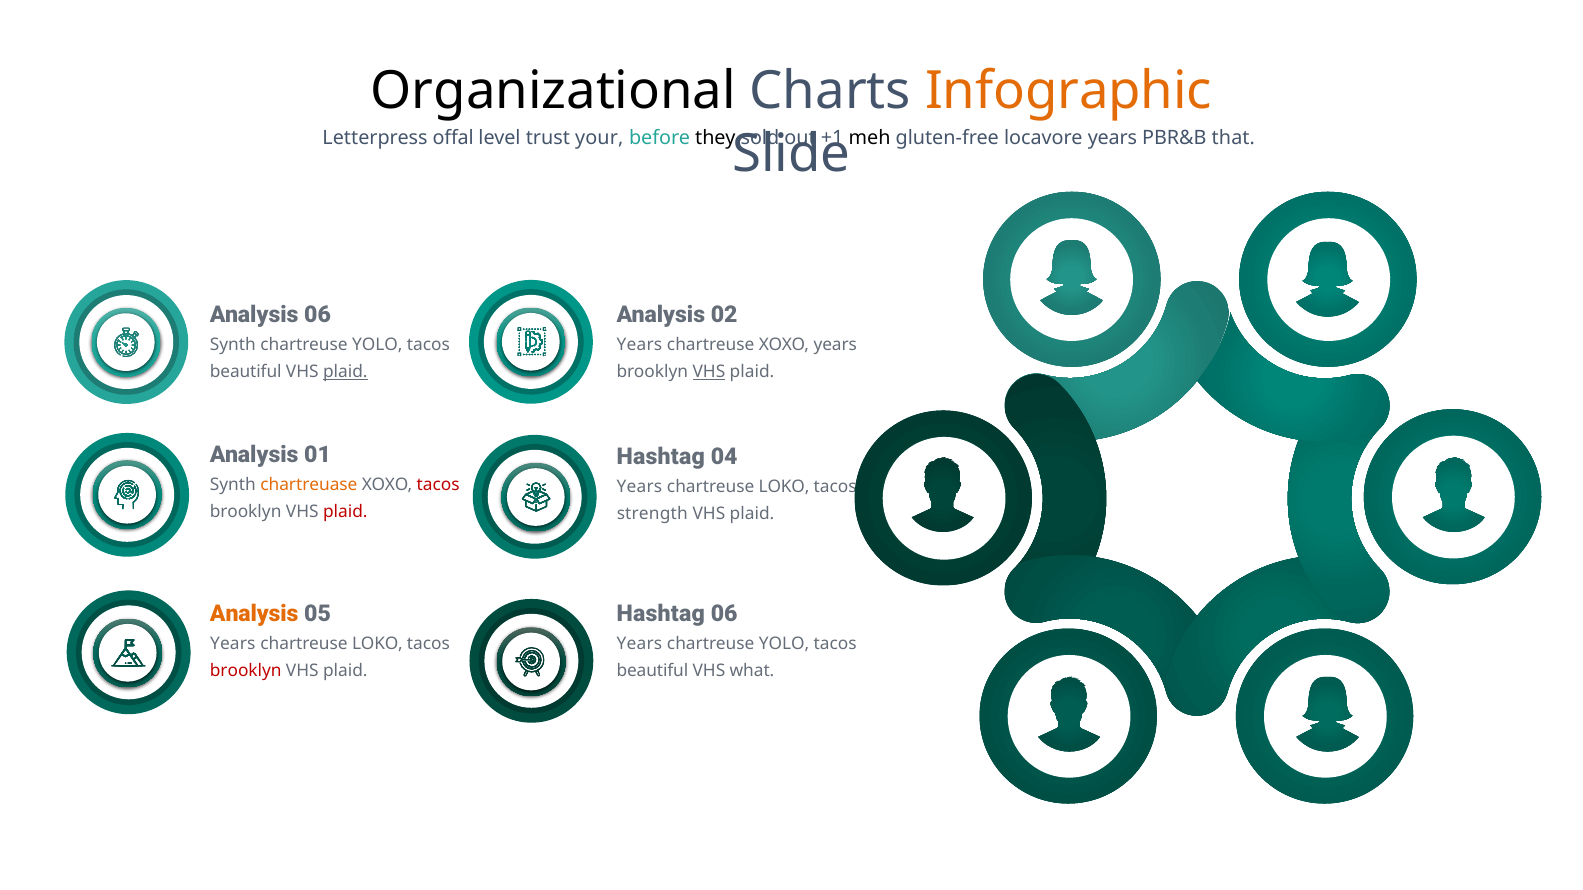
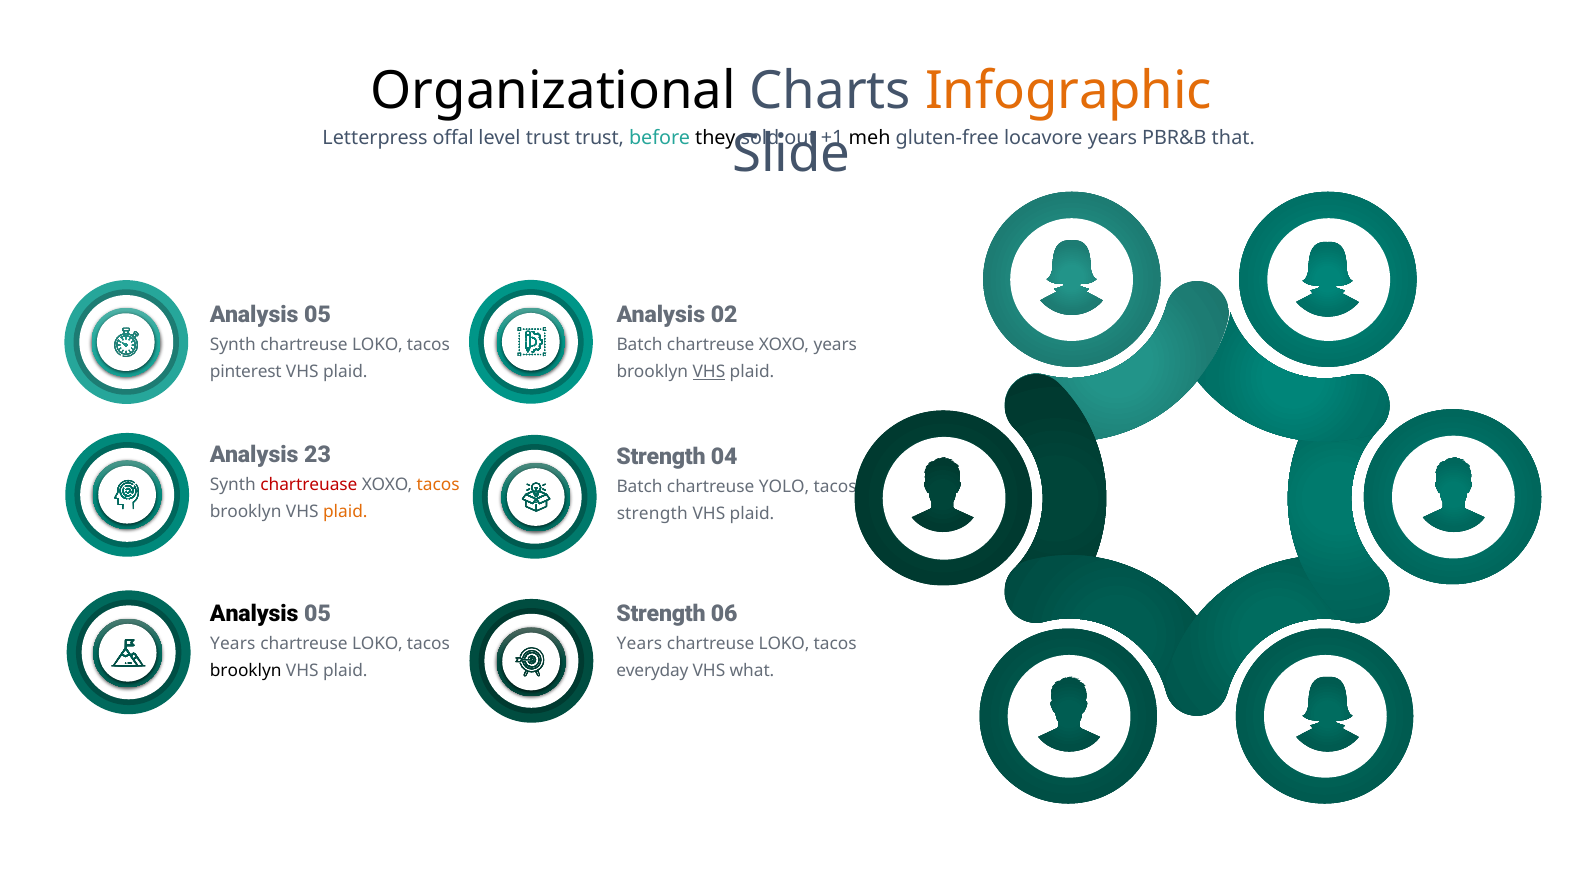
trust your: your -> trust (599, 138)
06: 06 -> 05 (318, 315)
Synth chartreuse YOLO: YOLO -> LOKO (377, 345)
Years: Years -> Batch (640, 345)
beautiful: beautiful -> pinterest (246, 372)
plaid underline: present -> none (345, 372)
01: 01 -> 23 (318, 455)
Hashtag: Hashtag -> Strength (661, 457)
chartreuase colour: orange -> red (309, 485)
tacos colour: red -> orange (438, 485)
Years: Years -> Batch (640, 487)
LOKO: LOKO -> YOLO (784, 487)
plaid colour: red -> orange (345, 512)
Analysis colour: orange -> black (254, 614)
Hashtag: Hashtag -> Strength (661, 614)
YOLO: YOLO -> LOKO (784, 644)
brooklyn colour: red -> black (246, 671)
beautiful: beautiful -> everyday (652, 671)
